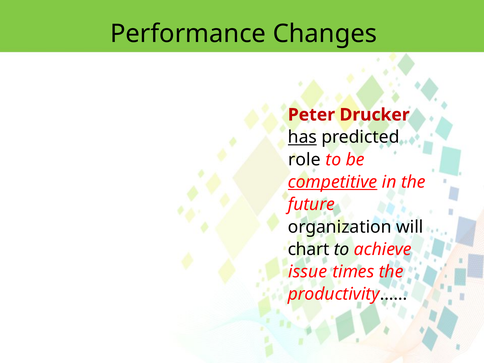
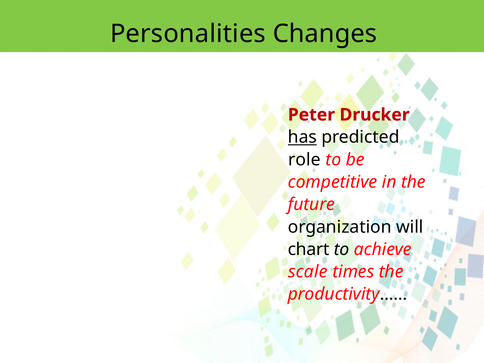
Performance: Performance -> Personalities (188, 34)
competitive underline: present -> none (333, 182)
issue: issue -> scale (308, 272)
